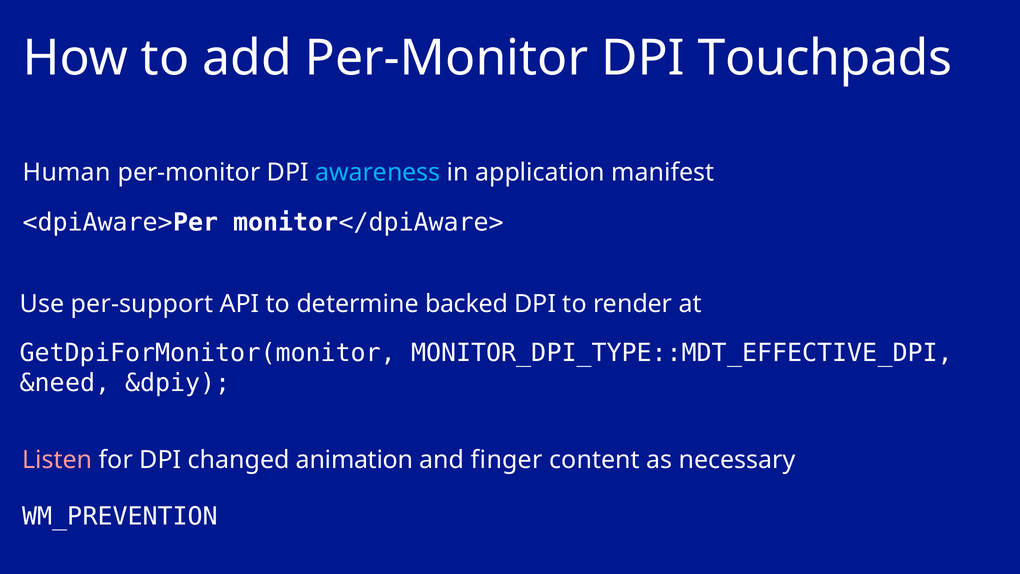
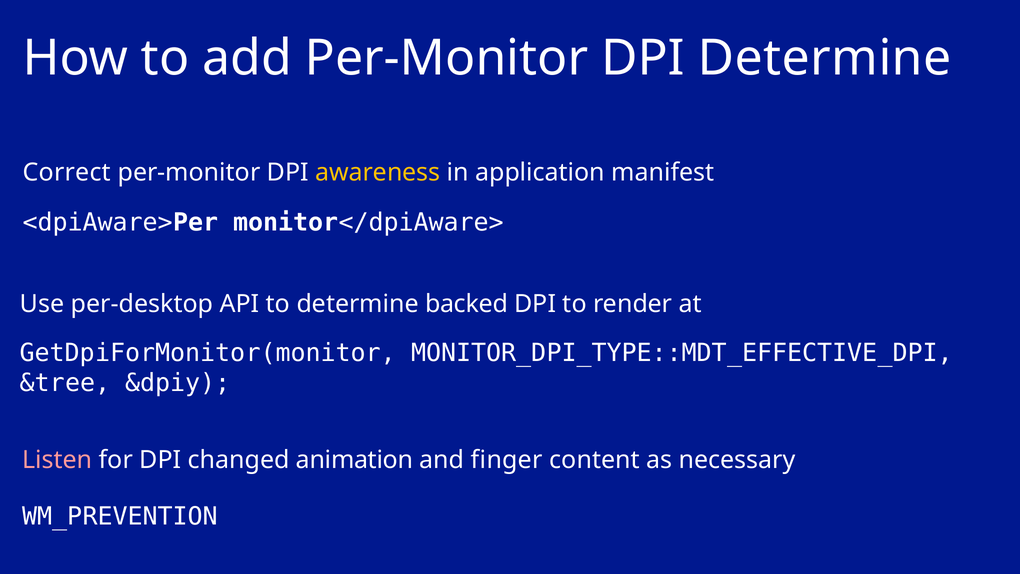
DPI Touchpads: Touchpads -> Determine (825, 58)
Human: Human -> Correct (67, 172)
awareness colour: light blue -> yellow (378, 172)
per-support: per-support -> per-desktop (142, 304)
&need: &need -> &tree (65, 383)
